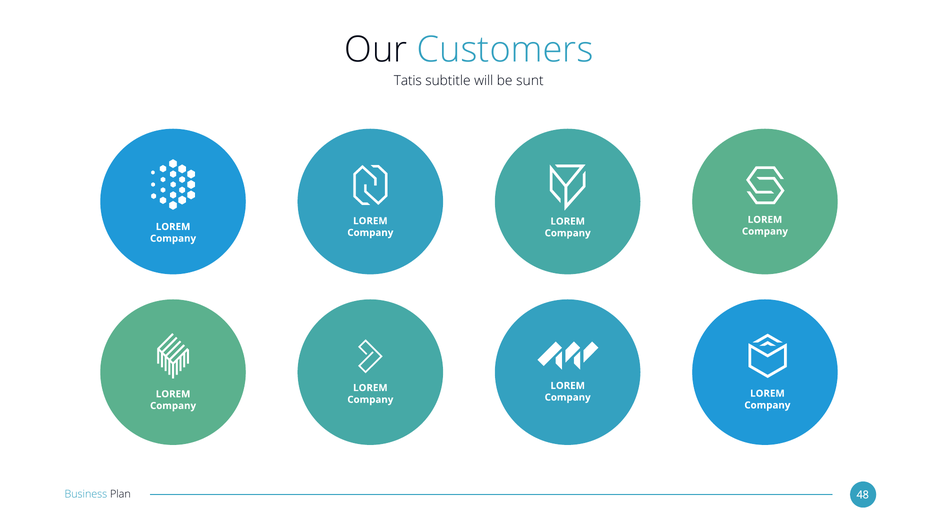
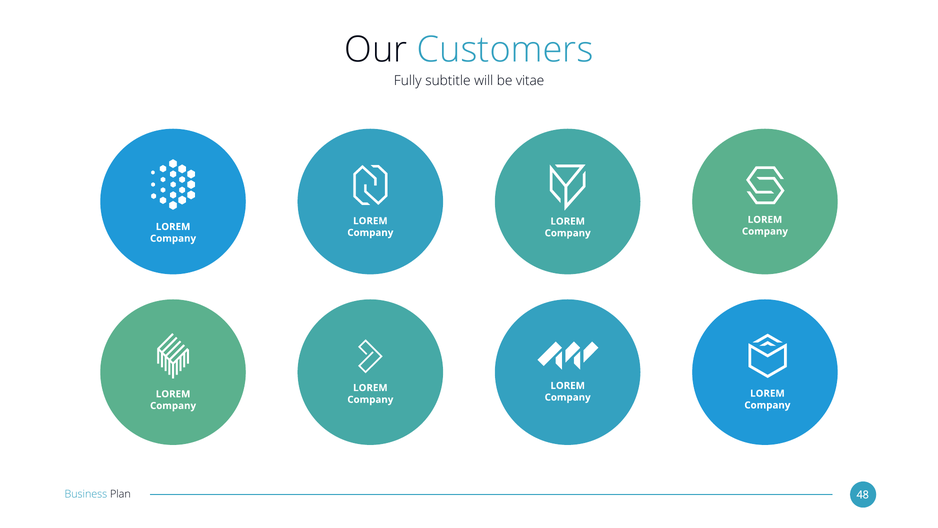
Tatis: Tatis -> Fully (408, 81)
sunt: sunt -> vitae (530, 81)
